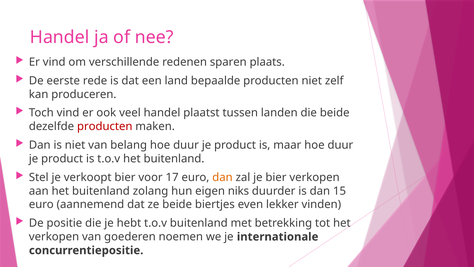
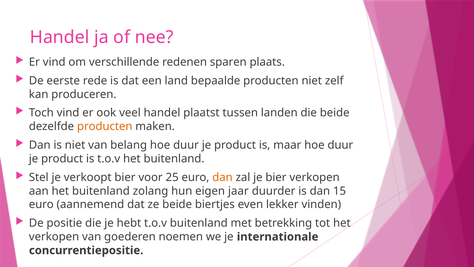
producten colour: red -> orange (105, 126)
17: 17 -> 25 (172, 177)
niks: niks -> jaar (238, 191)
